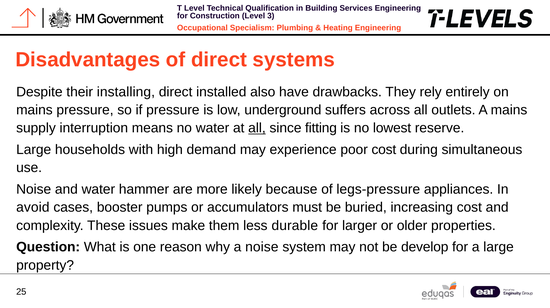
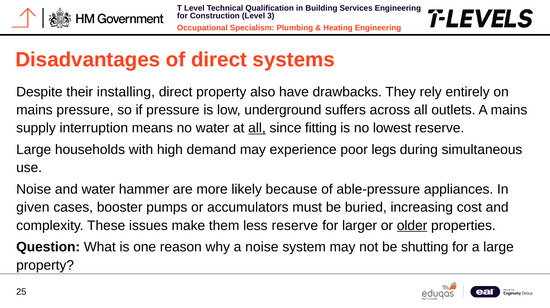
direct installed: installed -> property (221, 92)
poor cost: cost -> legs (384, 149)
legs-pressure: legs-pressure -> able-pressure (378, 189)
avoid: avoid -> given (33, 207)
less durable: durable -> reserve (295, 225)
older underline: none -> present (412, 225)
develop: develop -> shutting (425, 247)
